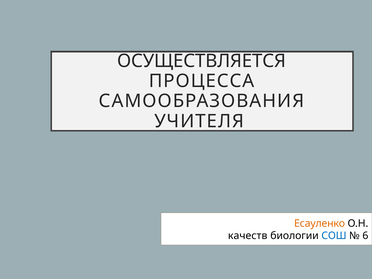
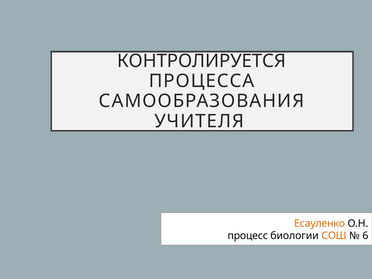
ОСУЩЕСТВЛЯЕТСЯ: ОСУЩЕСТВЛЯЕТСЯ -> КОНТРОЛИРУЕТСЯ (202, 61)
качеств: качеств -> процесс (248, 236)
СОШ colour: blue -> orange (334, 236)
